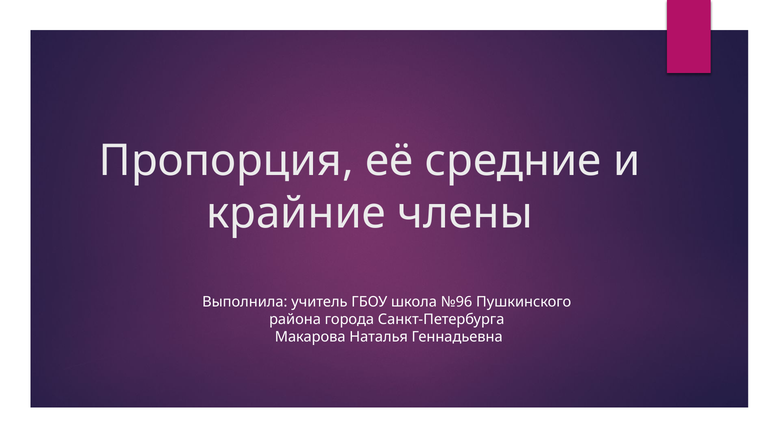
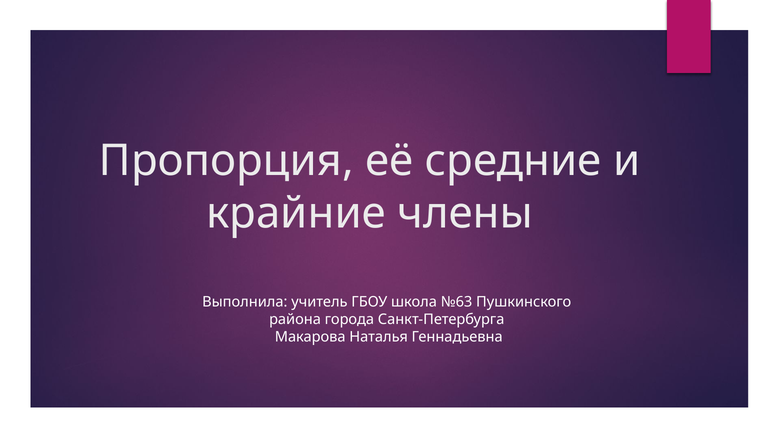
№96: №96 -> №63 (457, 302)
